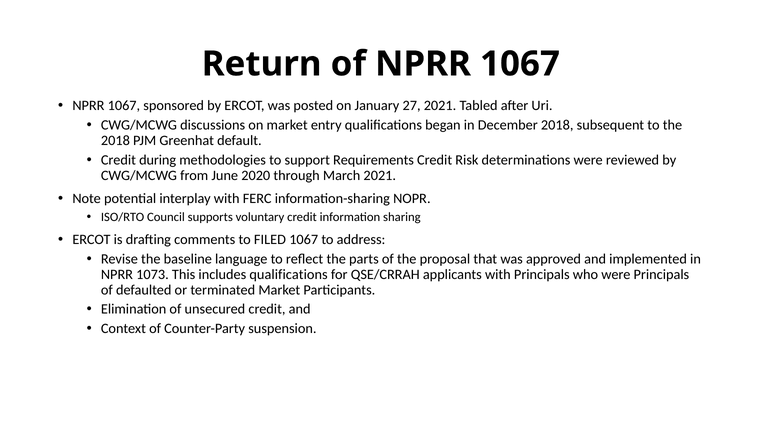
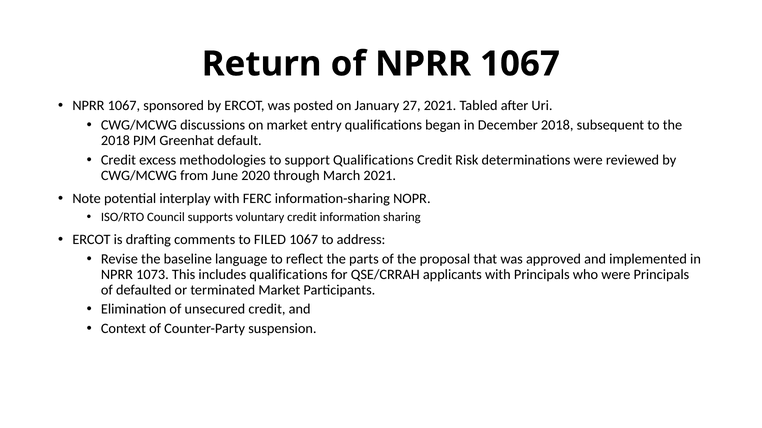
during: during -> excess (158, 160)
support Requirements: Requirements -> Qualifications (373, 160)
